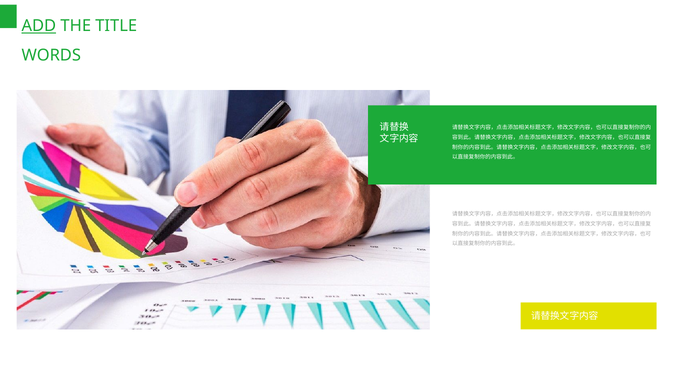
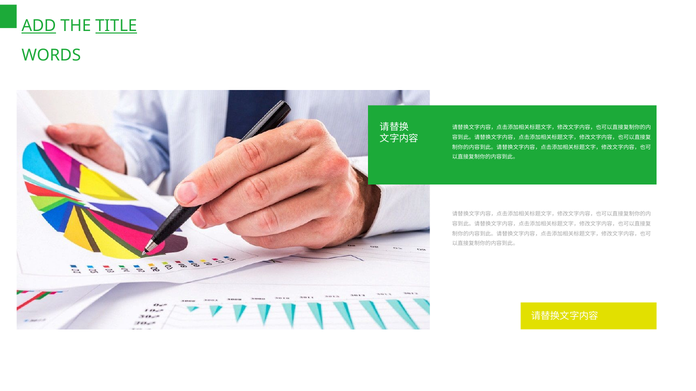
TITLE underline: none -> present (116, 26)
